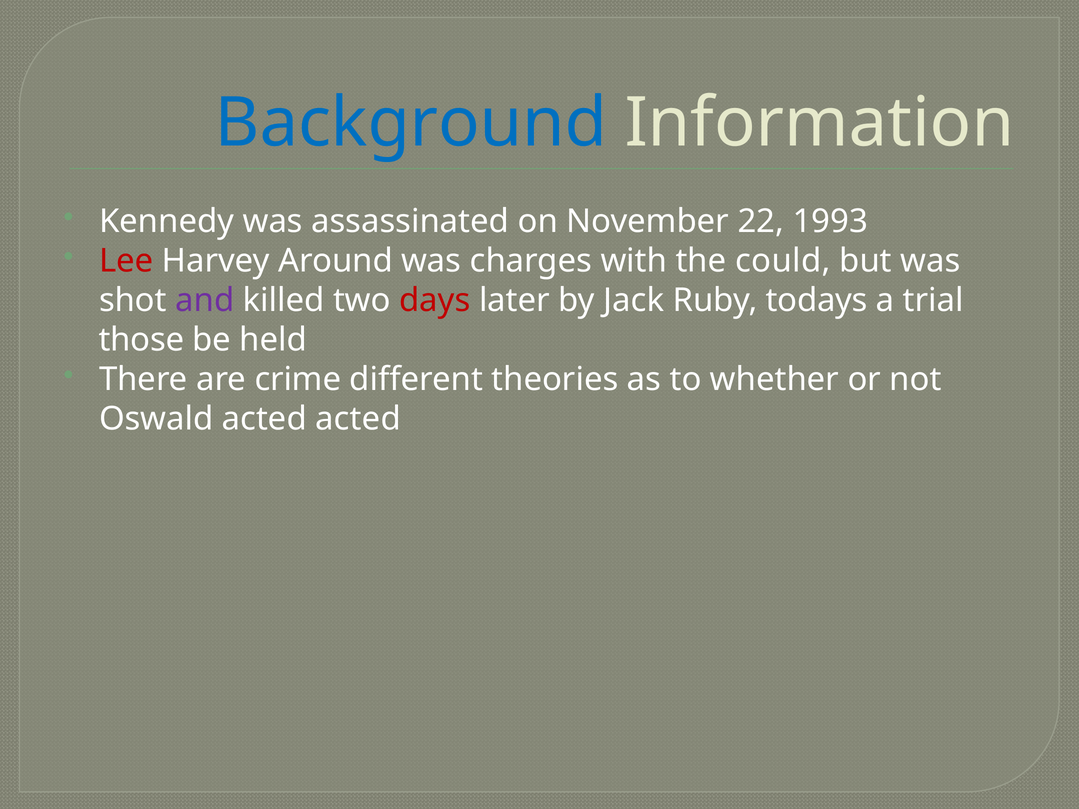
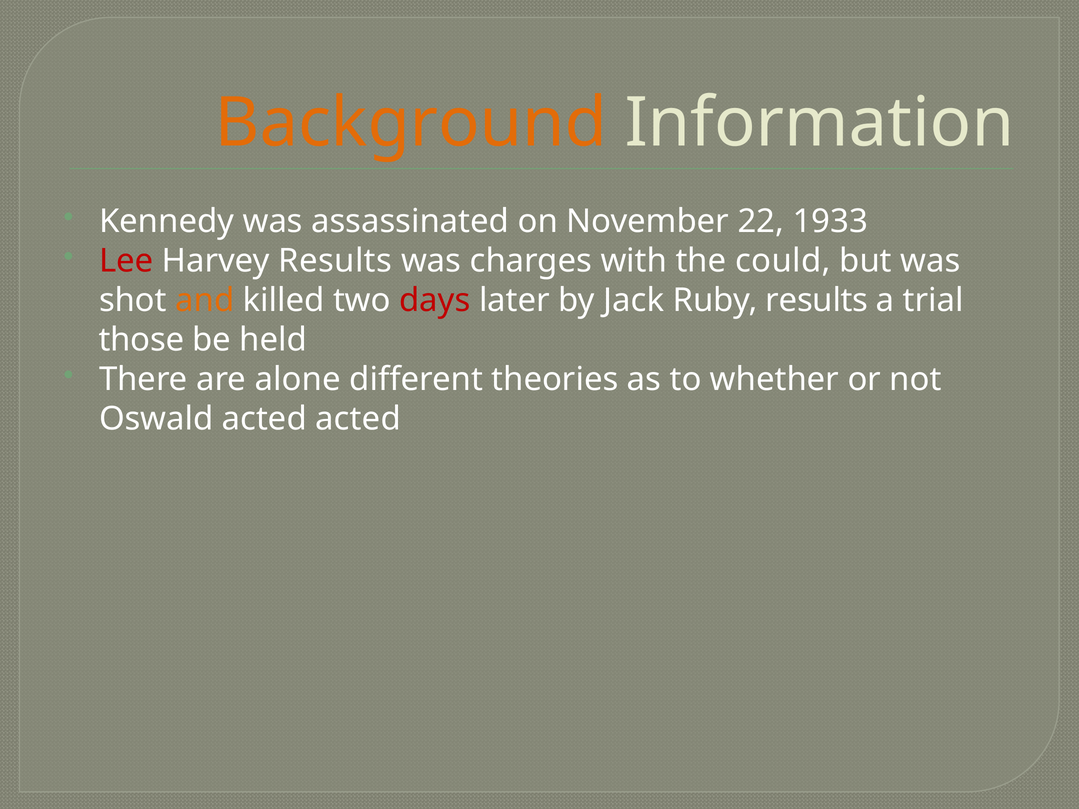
Background colour: blue -> orange (411, 123)
1993: 1993 -> 1933 (830, 222)
Harvey Around: Around -> Results (335, 261)
and colour: purple -> orange (205, 301)
Ruby todays: todays -> results (817, 301)
crime: crime -> alone (298, 380)
